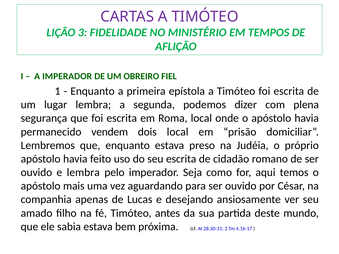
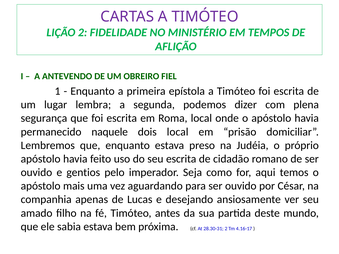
LIÇÃO 3: 3 -> 2 (83, 32)
A IMPERADOR: IMPERADOR -> ANTEVENDO (67, 76)
vendem: vendem -> naquele (110, 132)
e lembra: lembra -> gentios (83, 173)
